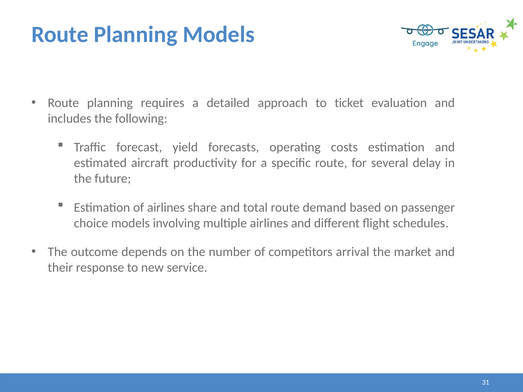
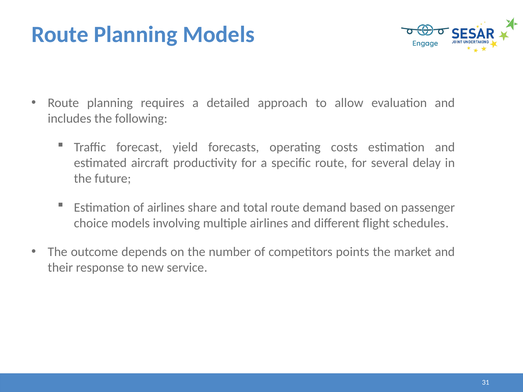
ticket: ticket -> allow (349, 103)
arrival: arrival -> points (353, 252)
